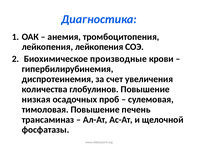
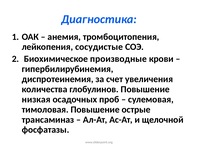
лейкопения лейкопения: лейкопения -> сосудистые (99, 47)
печень: печень -> острые (136, 109)
